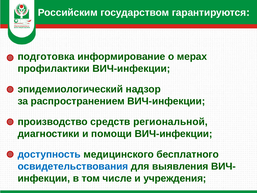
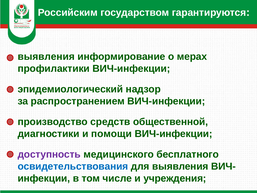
подготовка: подготовка -> выявления (46, 56)
региональной: региональной -> общественной (171, 122)
доступность colour: blue -> purple (49, 154)
